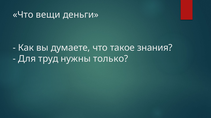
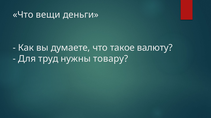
знания: знания -> валюту (155, 48)
только: только -> товару (111, 59)
